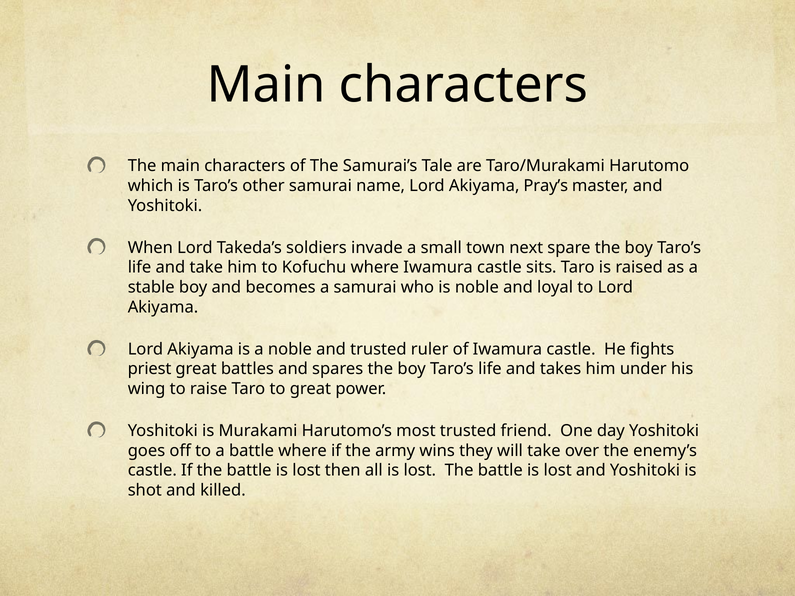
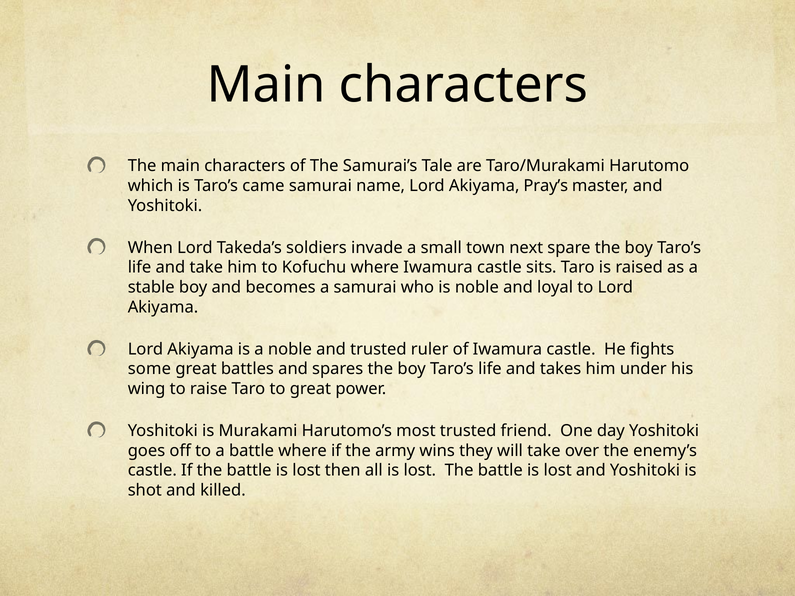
other: other -> came (263, 186)
priest: priest -> some (149, 369)
